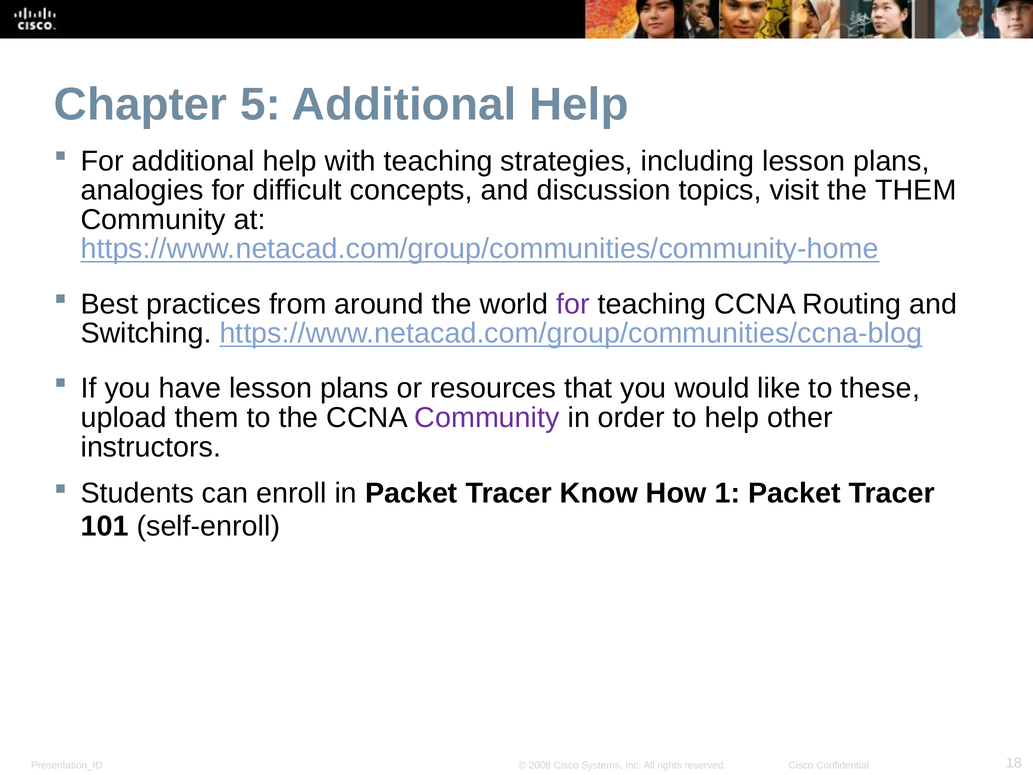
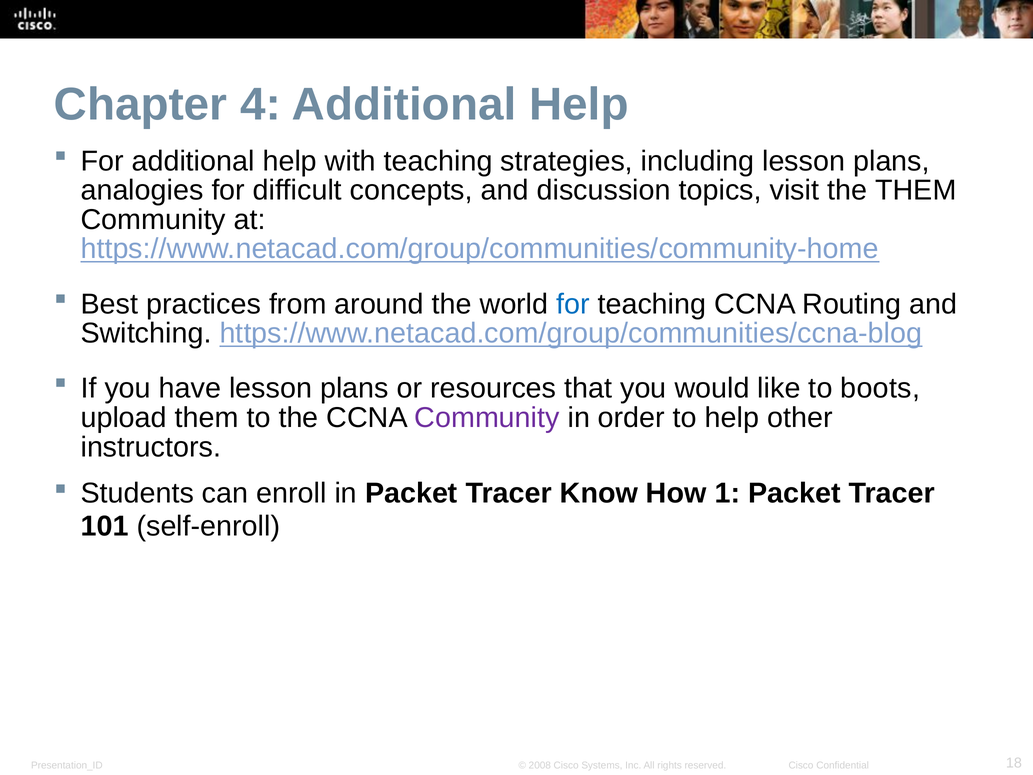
5: 5 -> 4 (260, 104)
for colour: purple -> blue (573, 304)
these: these -> boots (880, 388)
